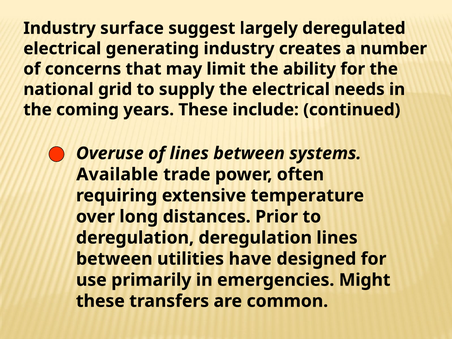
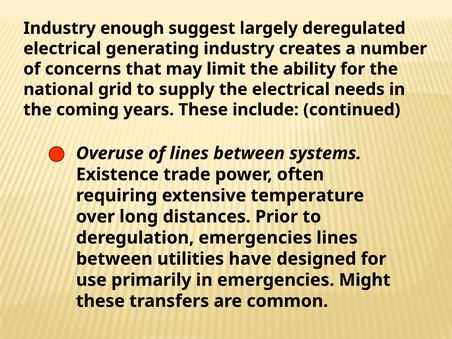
surface: surface -> enough (132, 28)
Available: Available -> Existence (117, 174)
deregulation deregulation: deregulation -> emergencies (255, 238)
